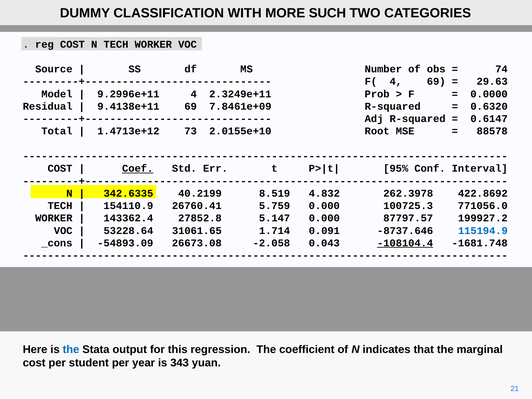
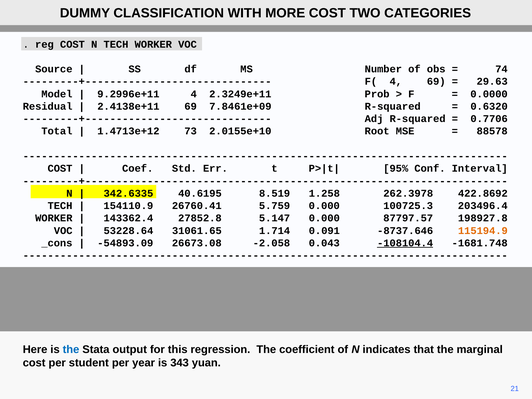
MORE SUCH: SUCH -> COST (327, 13)
9.4138e+11: 9.4138e+11 -> 2.4138e+11 (128, 106)
0.6147: 0.6147 -> 0.7706 (489, 119)
Coef underline: present -> none (138, 169)
40.2199: 40.2199 -> 40.6195 (200, 193)
4.832: 4.832 -> 1.258 (324, 193)
771056.0: 771056.0 -> 203496.4 (483, 206)
199927.2: 199927.2 -> 198927.8 (483, 218)
115194.9 colour: blue -> orange (483, 231)
